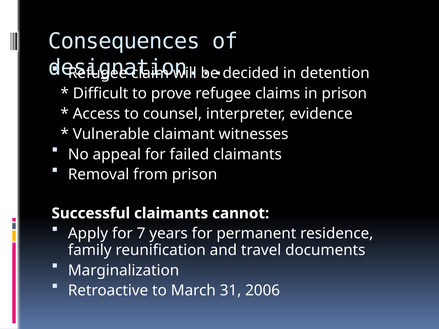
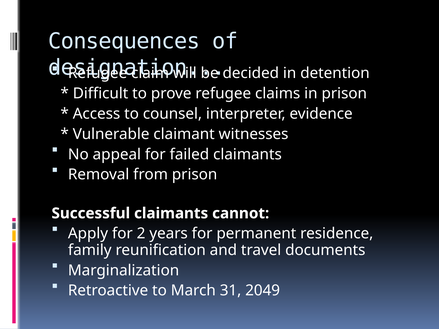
7: 7 -> 2 (141, 234)
2006: 2006 -> 2049 (263, 291)
